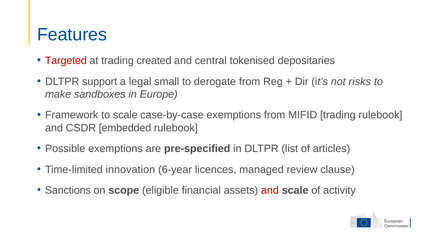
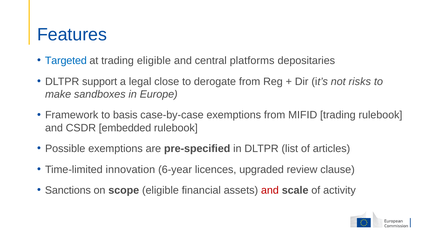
Targeted colour: red -> blue (66, 61)
trading created: created -> eligible (154, 61)
tokenised: tokenised -> platforms (252, 61)
small: small -> close (167, 81)
to scale: scale -> basis (125, 115)
managed: managed -> upgraded (262, 169)
